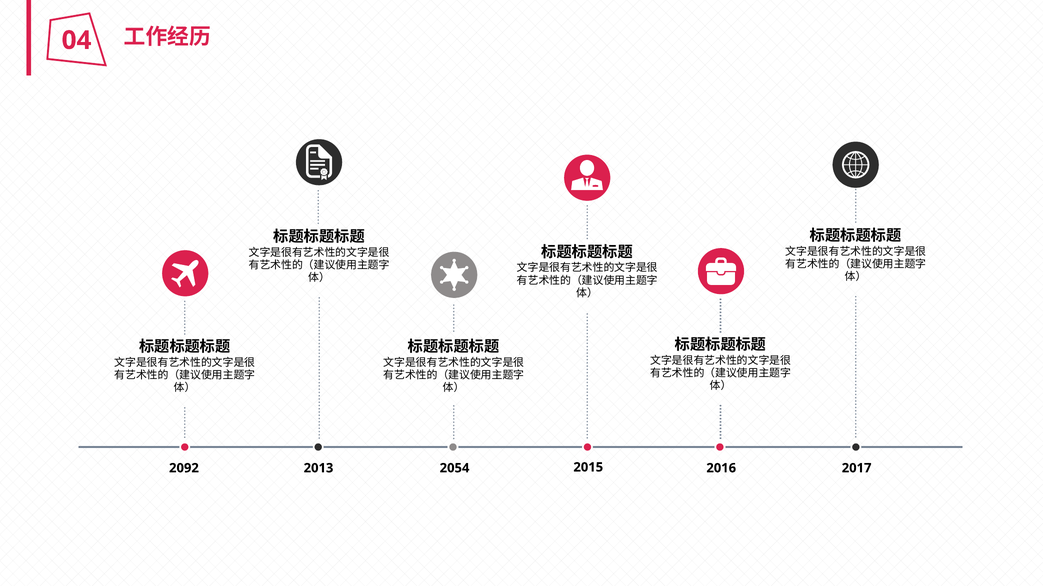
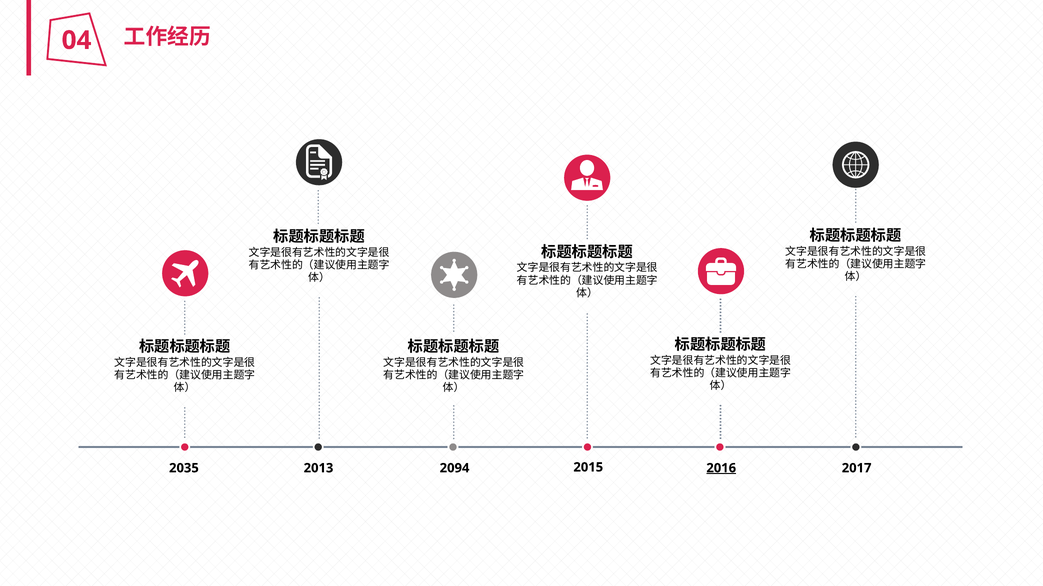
2092: 2092 -> 2035 (184, 469)
2054: 2054 -> 2094 (455, 469)
2016 underline: none -> present (721, 469)
